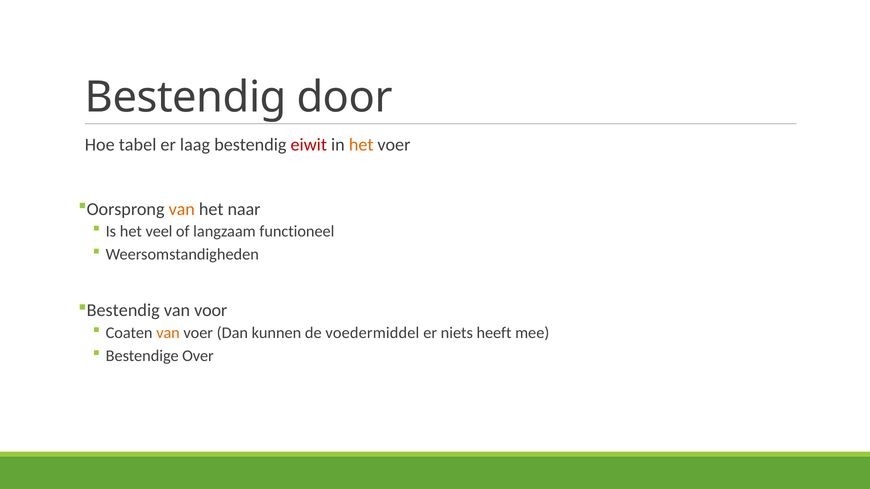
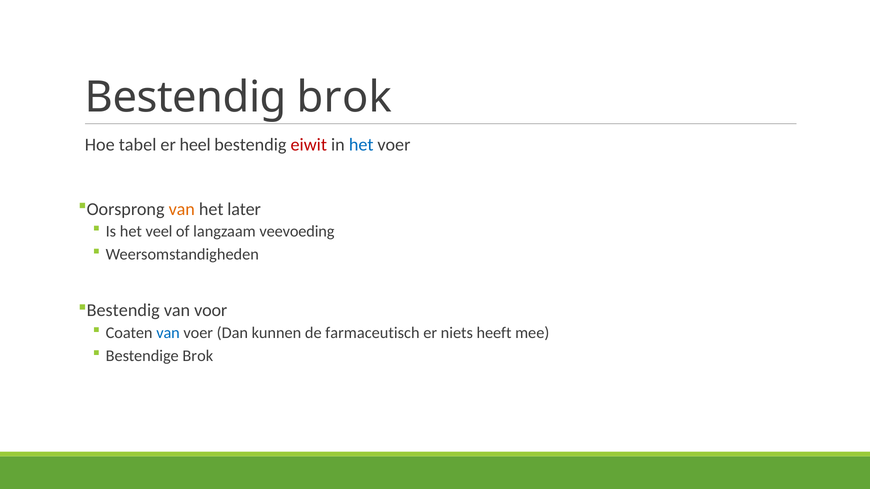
Bestendig door: door -> brok (344, 97)
laag: laag -> heel (195, 145)
het colour: orange -> blue (361, 145)
naar: naar -> later (244, 209)
functioneel: functioneel -> veevoeding (297, 231)
van colour: orange -> blue (168, 333)
voedermiddel: voedermiddel -> farmaceutisch (372, 333)
Bestendige Over: Over -> Brok (198, 356)
